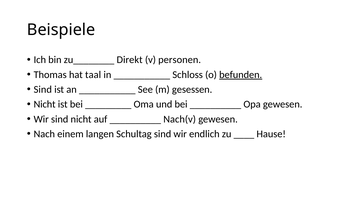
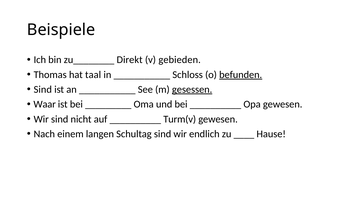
personen: personen -> gebieden (180, 60)
gesessen underline: none -> present (192, 90)
Nicht: Nicht -> Waar (45, 104)
Nach(v: Nach(v -> Turm(v (180, 119)
